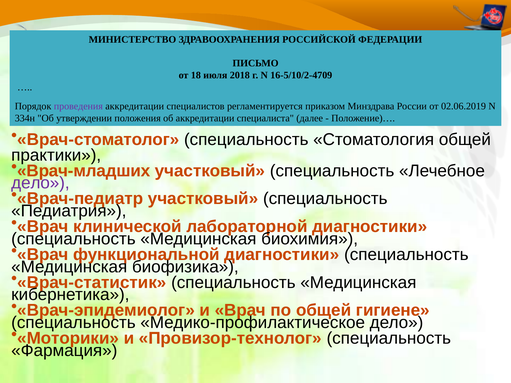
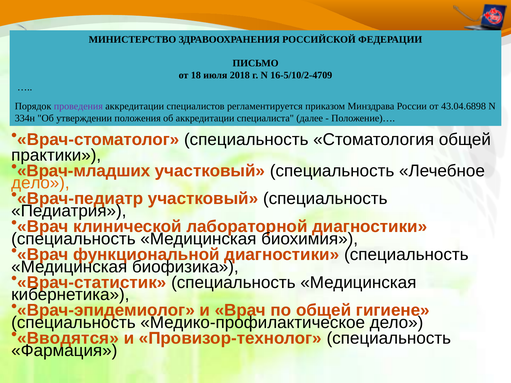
02.06.2019: 02.06.2019 -> 43.04.6898 (464, 106)
дело colour: purple -> orange (40, 183)
Моторики: Моторики -> Вводятся (68, 338)
